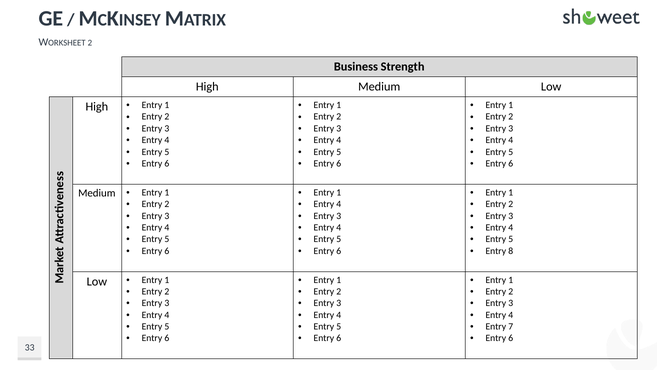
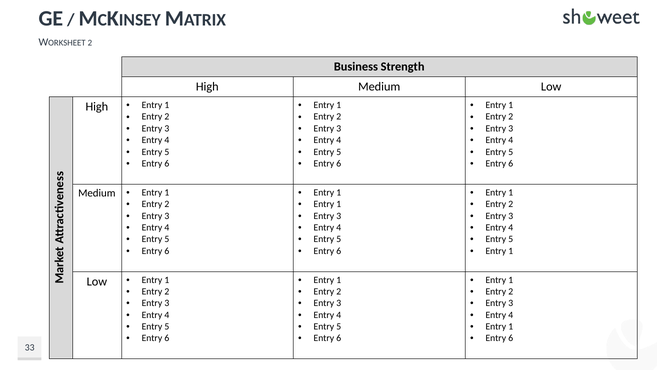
4: 4 -> 1 (339, 204)
8: 8 -> 1 (511, 251)
7: 7 -> 1 (511, 326)
